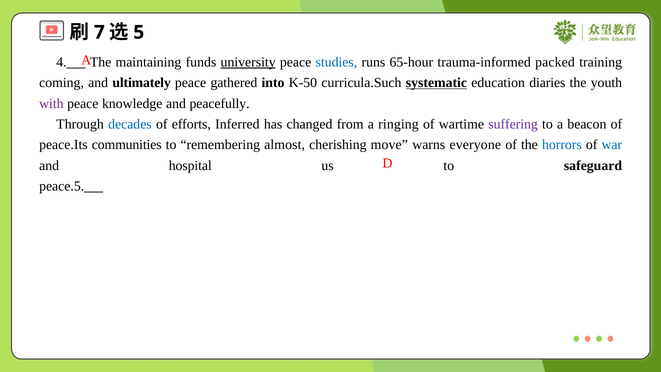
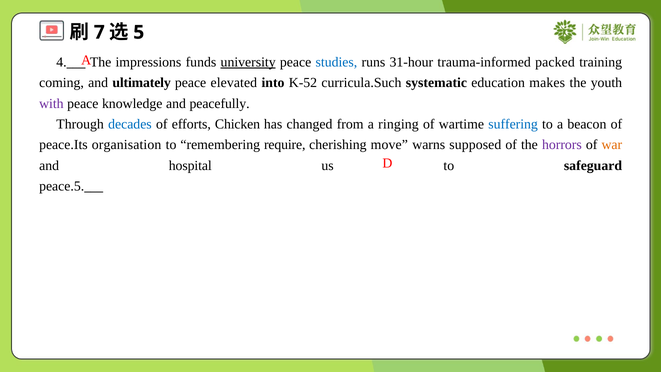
maintaining: maintaining -> impressions (148, 62)
65-hour: 65-hour -> 31-hour (411, 62)
gathered: gathered -> elevated (234, 83)
K-50: K-50 -> K-52 (303, 83)
systematic underline: present -> none (436, 83)
diaries: diaries -> makes (547, 83)
Inferred: Inferred -> Chicken (238, 124)
suffering colour: purple -> blue (513, 124)
communities: communities -> organisation (127, 145)
almost: almost -> require (285, 145)
everyone: everyone -> supposed (475, 145)
horrors colour: blue -> purple (562, 145)
war colour: blue -> orange (612, 145)
